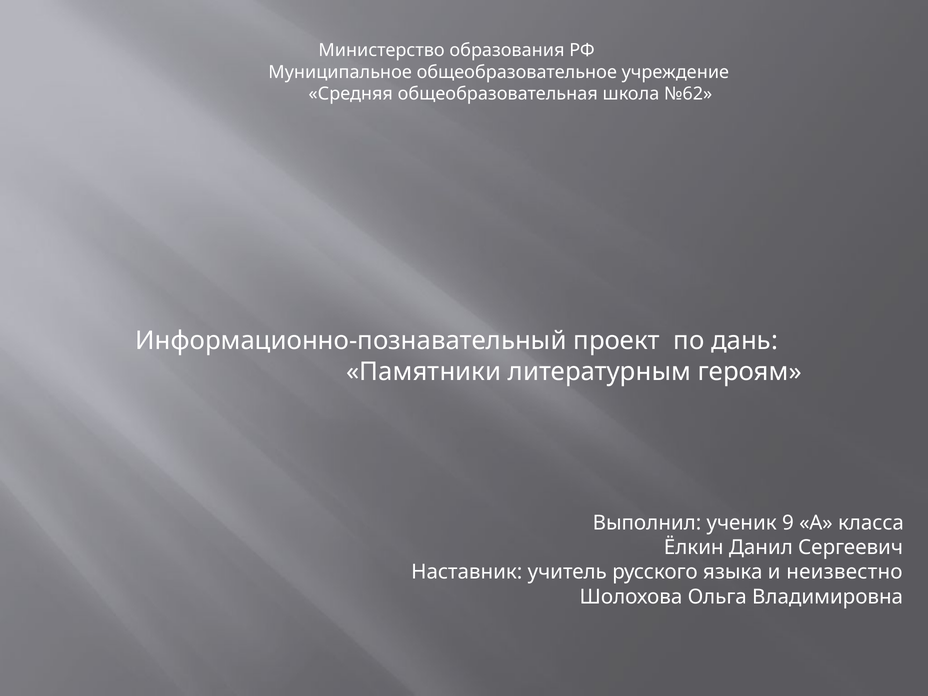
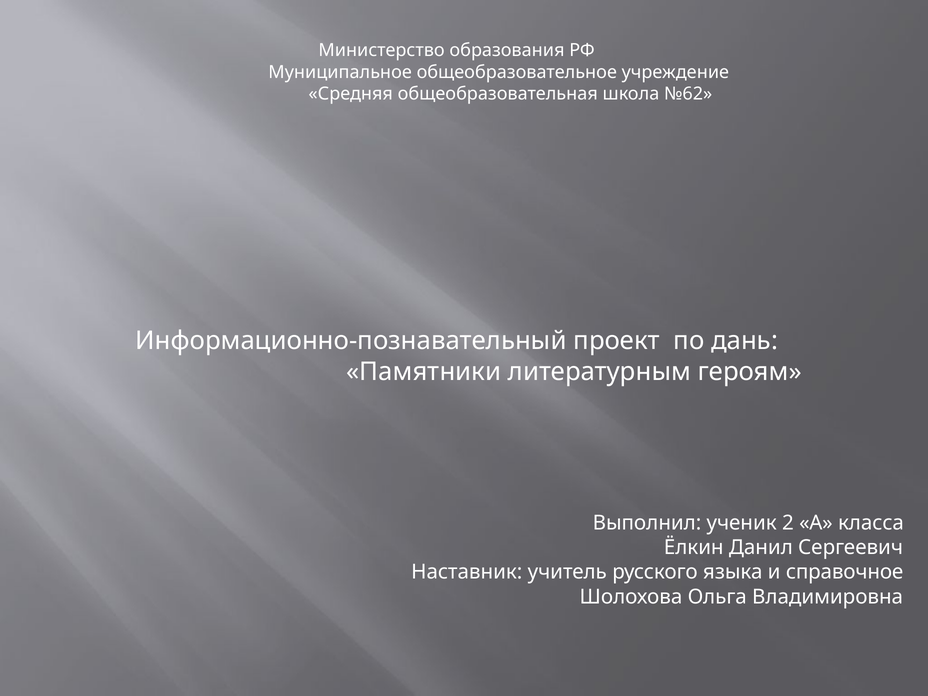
9: 9 -> 2 (788, 523)
неизвестно: неизвестно -> справочное (845, 572)
